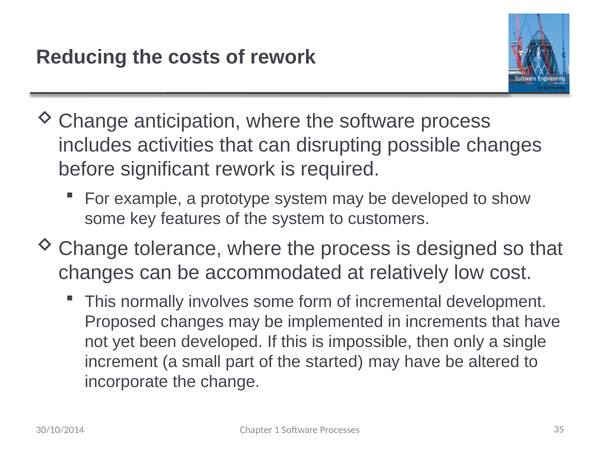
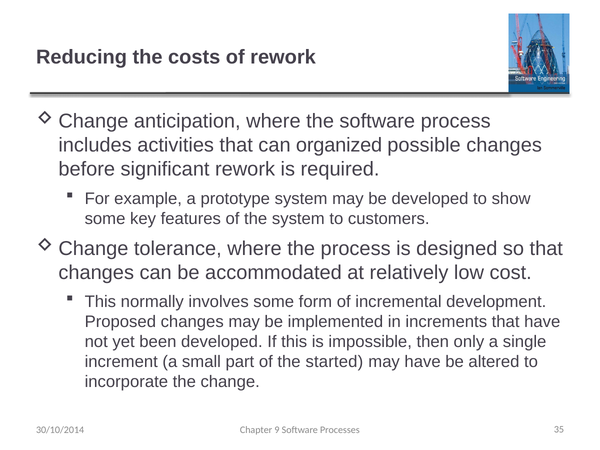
disrupting: disrupting -> organized (339, 145)
1: 1 -> 9 (277, 430)
